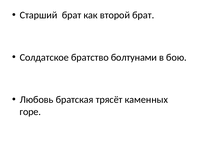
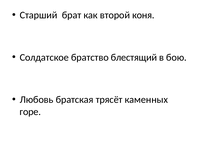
второй брат: брат -> коня (143, 15)
болтунами: болтунами -> блестящий (134, 58)
